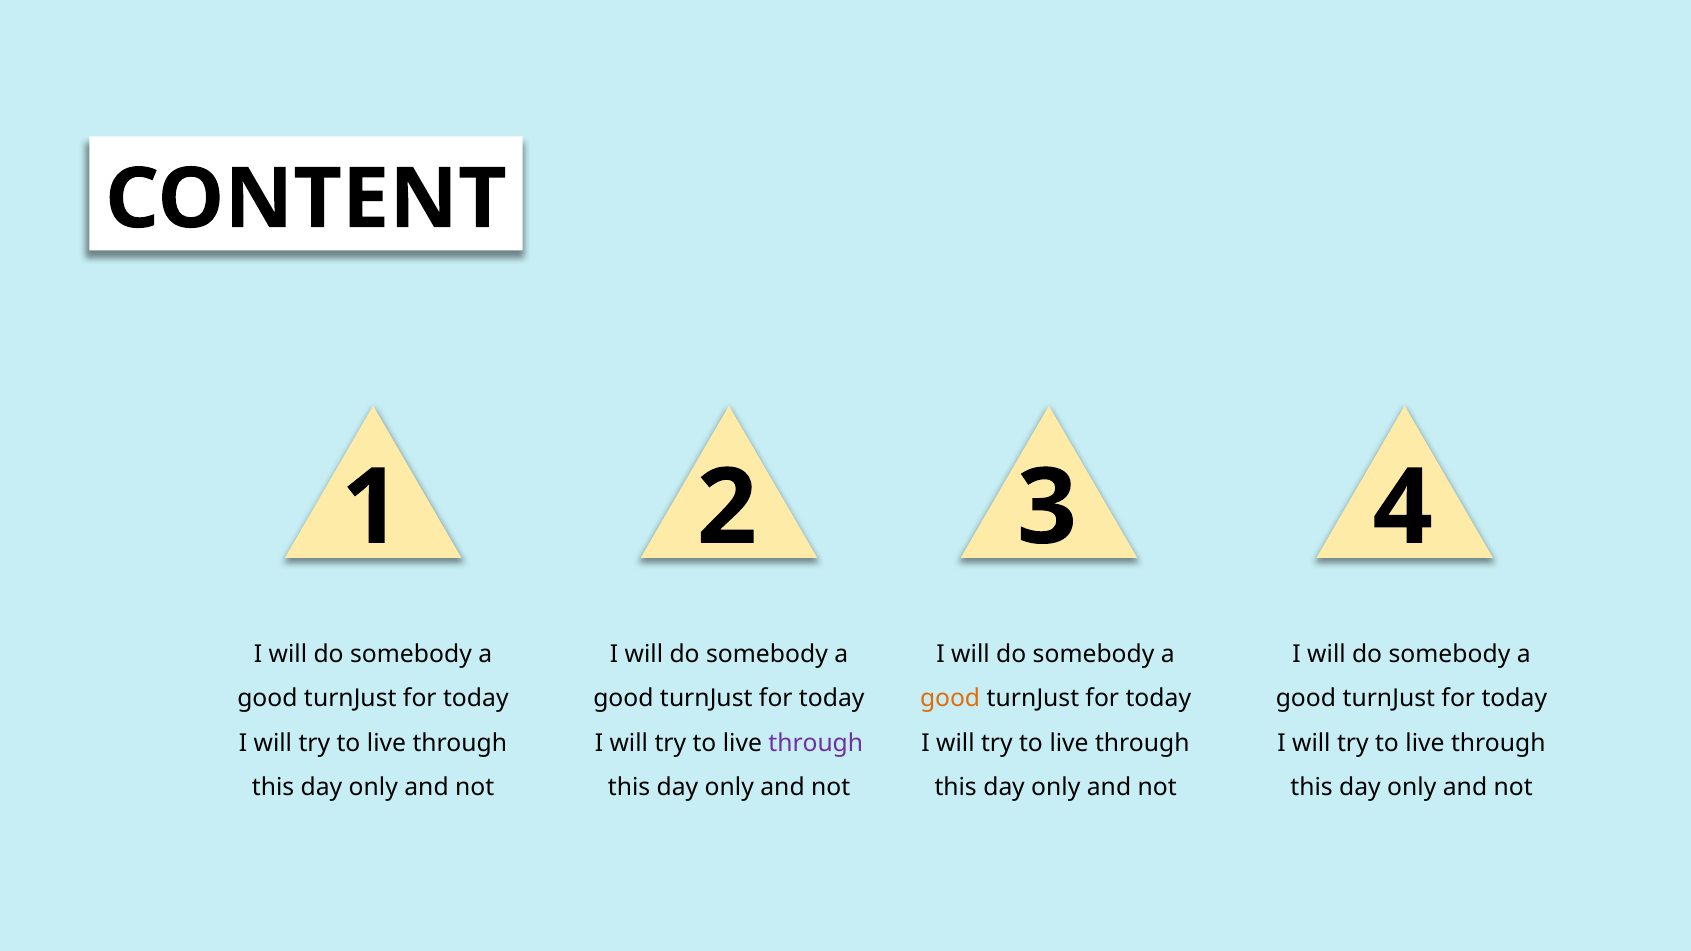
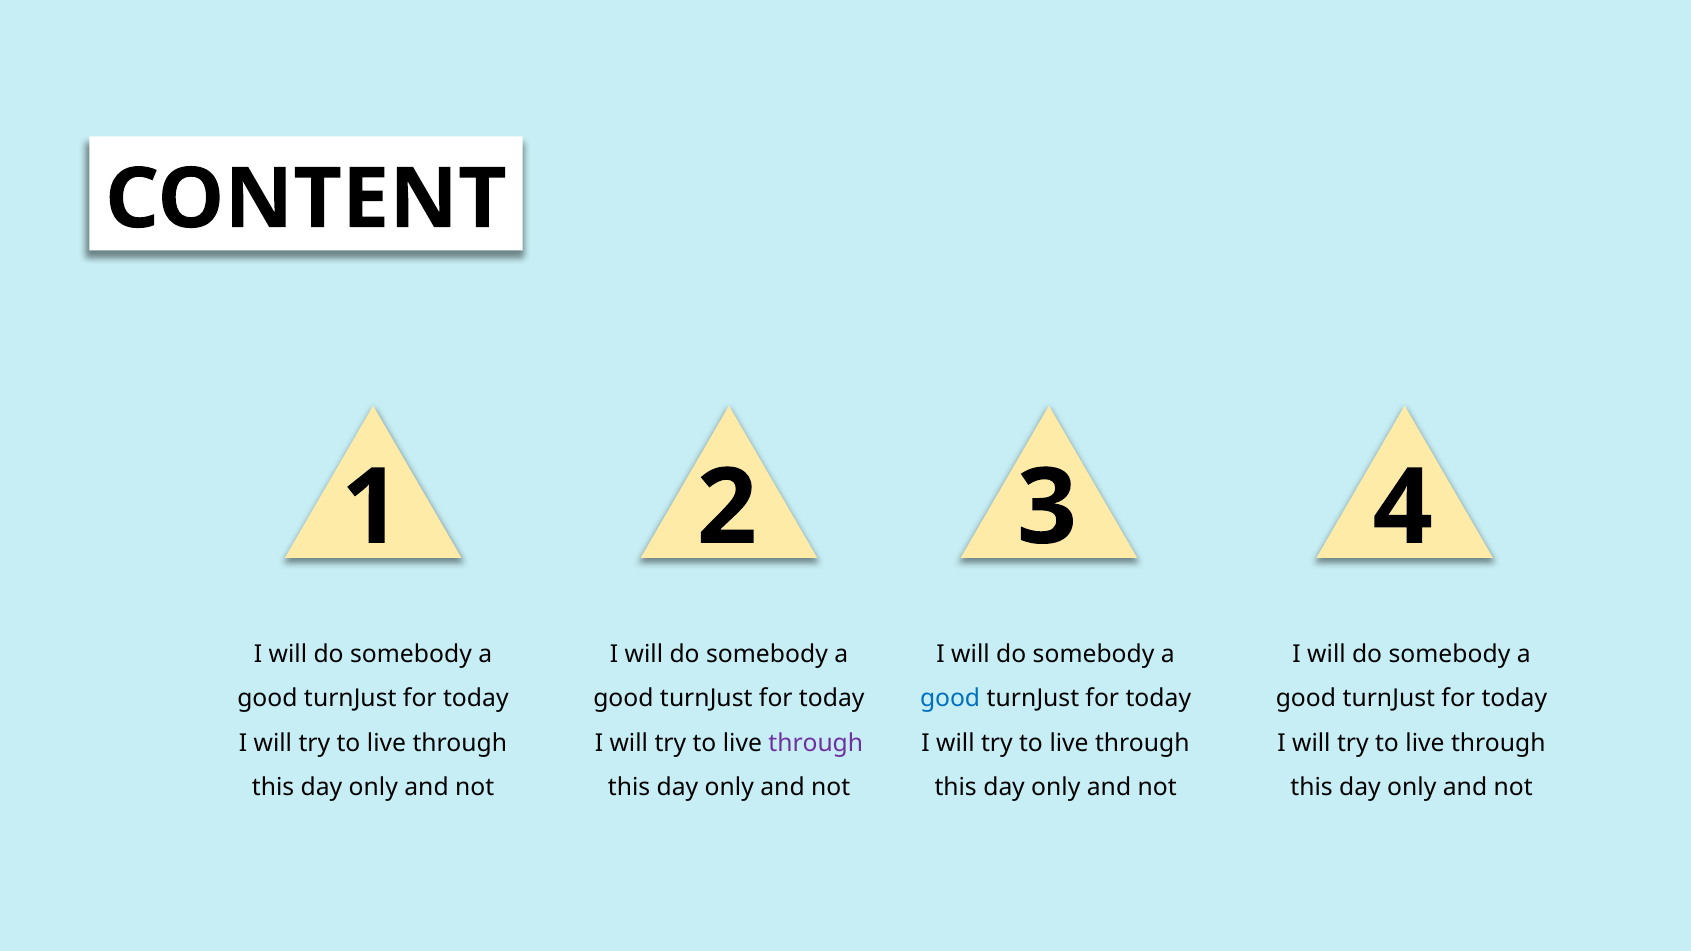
good colour: orange -> blue (950, 699)
